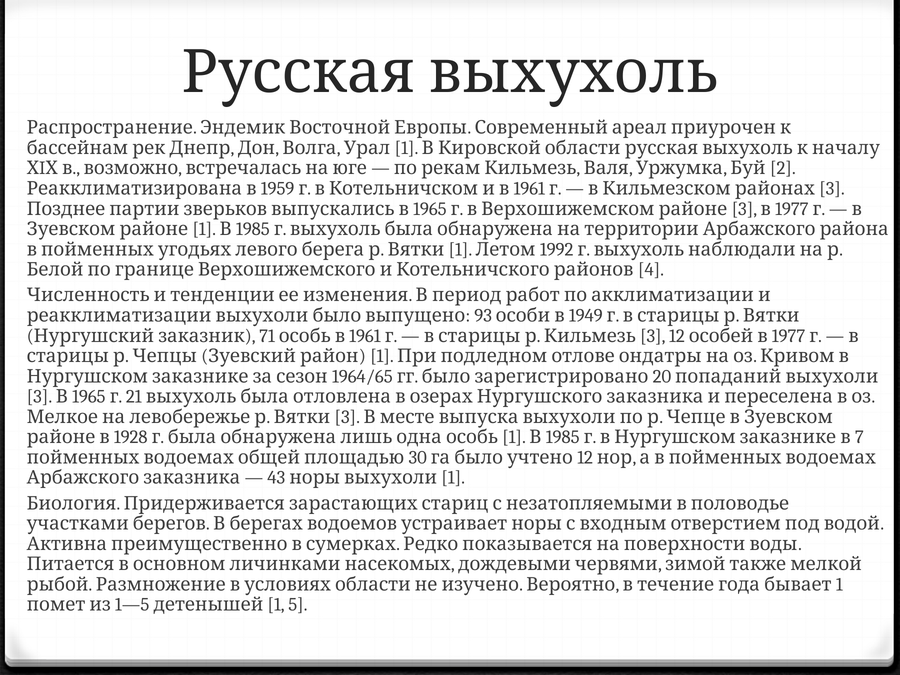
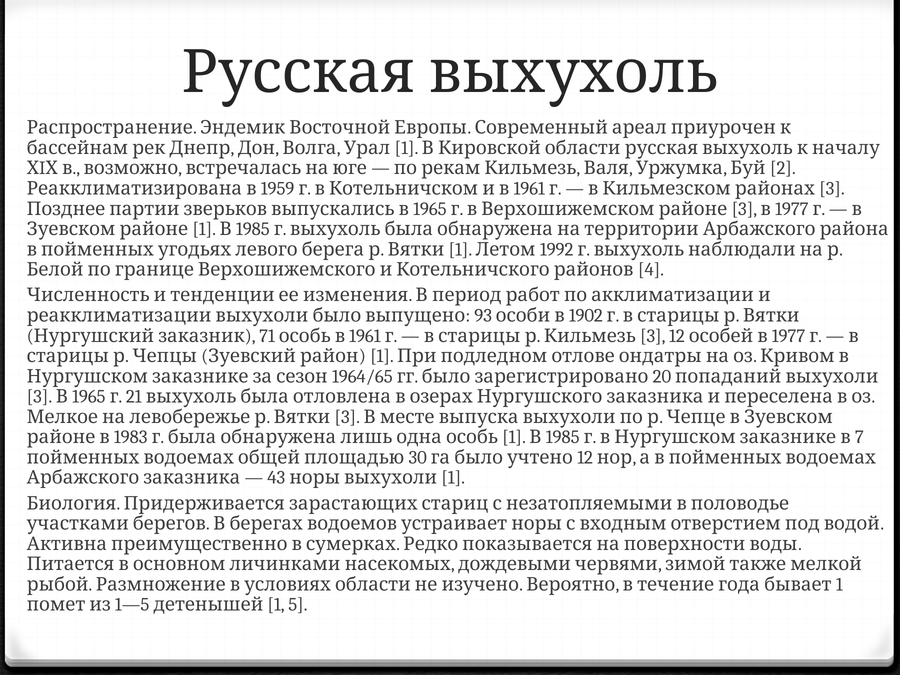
1949: 1949 -> 1902 (586, 316)
1928: 1928 -> 1983 (131, 437)
